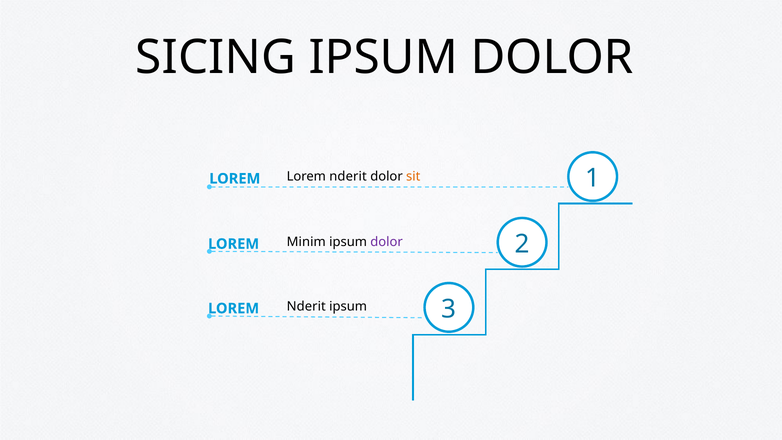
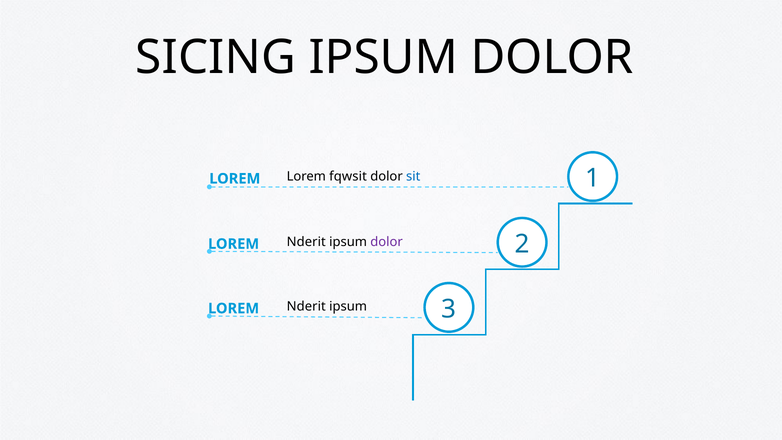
LOREM Lorem nderit: nderit -> fqwsit (348, 177)
sit colour: orange -> blue (413, 177)
Minim: Minim -> Nderit (306, 242)
